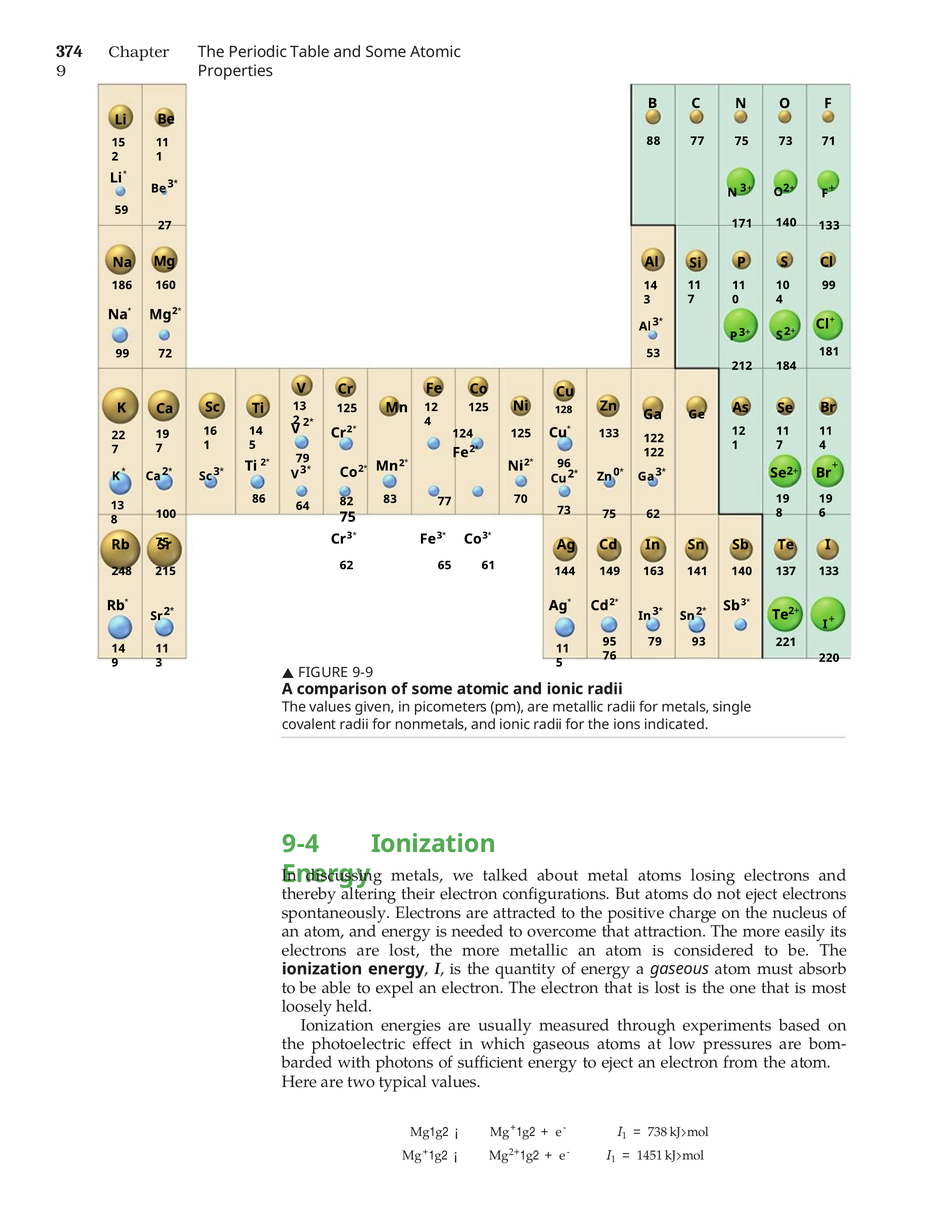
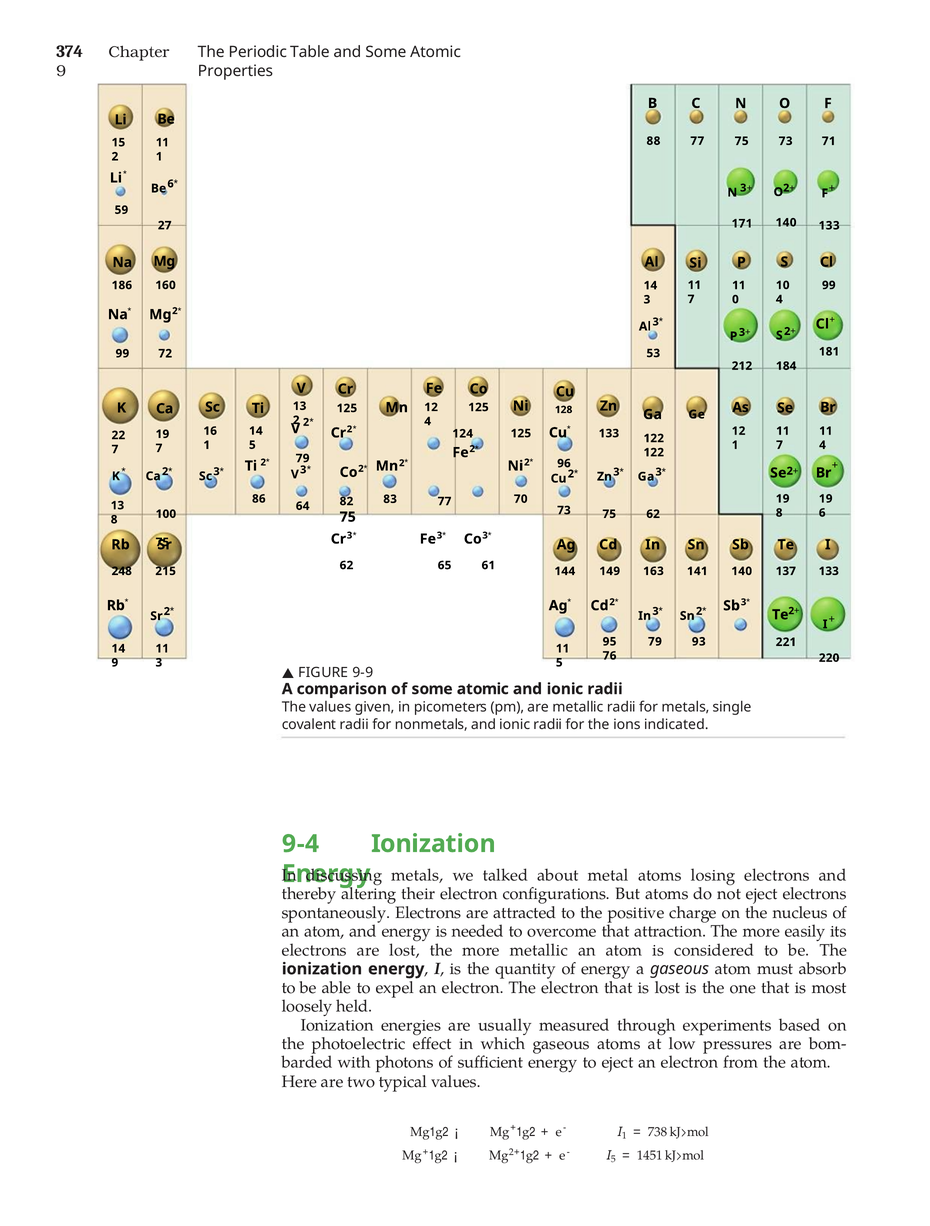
Be 3: 3 -> 6 (171, 184)
Zn 0: 0 -> 3 (616, 472)
1: 1 -> 5 (613, 1159)
